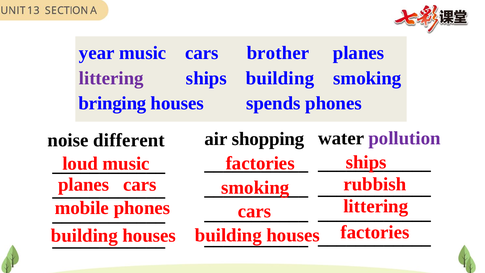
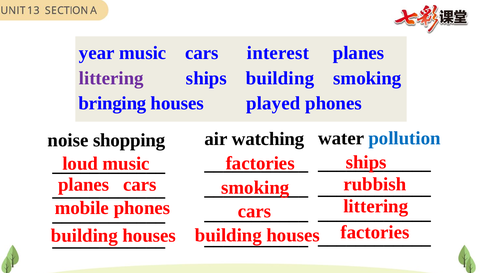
brother: brother -> interest (278, 53)
spends: spends -> played (273, 103)
pollution colour: purple -> blue (405, 138)
shopping: shopping -> watching (268, 139)
different: different -> shopping (129, 140)
